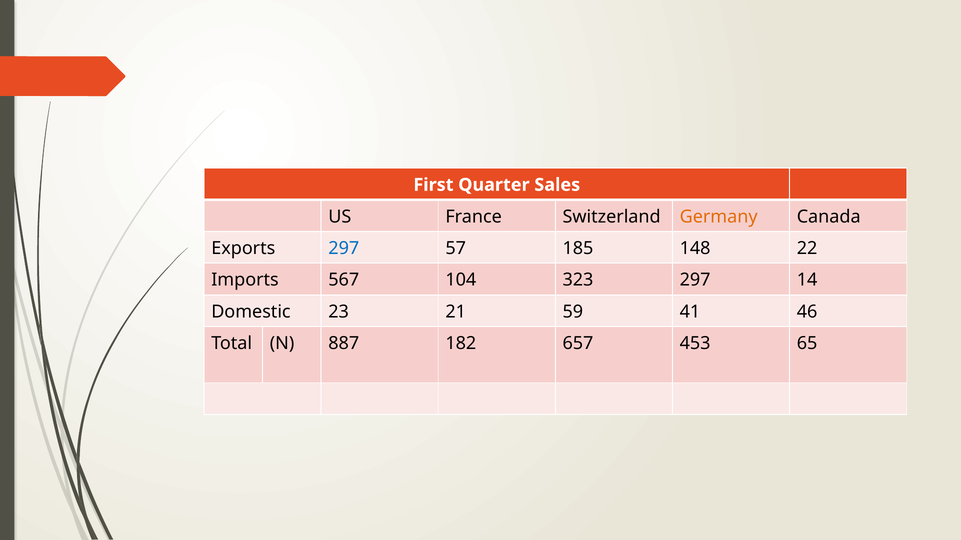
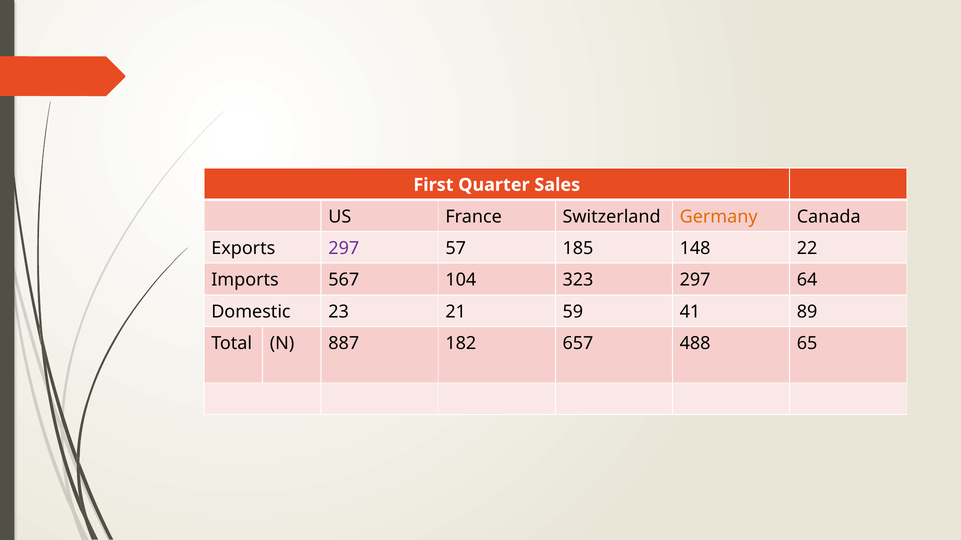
297 colour: blue -> purple (344, 249)
14: 14 -> 64 (807, 280)
46: 46 -> 89 (807, 312)
453: 453 -> 488 (695, 344)
